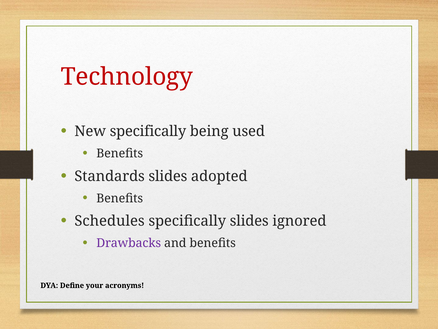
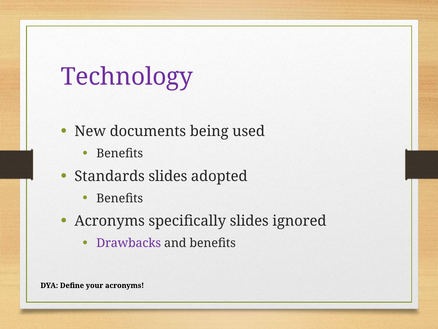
Technology colour: red -> purple (127, 77)
New specifically: specifically -> documents (148, 131)
Schedules: Schedules -> Acronyms (110, 221)
